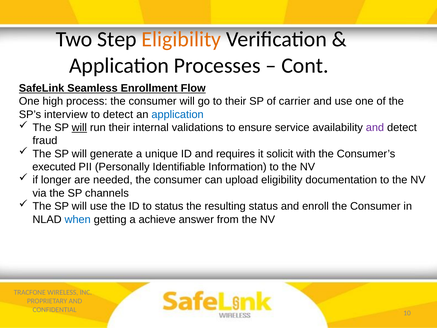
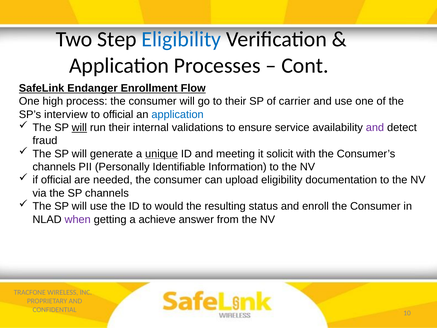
Eligibility colour: orange -> blue (181, 39)
Seamless: Seamless -> Endanger (93, 88)
to detect: detect -> official (118, 114)
unique underline: none -> present (162, 154)
requires: requires -> meeting (236, 154)
executed: executed -> channels (54, 167)
if longer: longer -> official (56, 180)
to status: status -> would (169, 206)
when colour: blue -> purple (78, 219)
